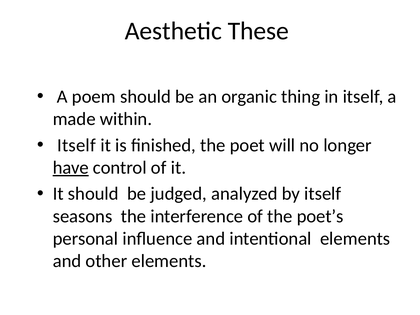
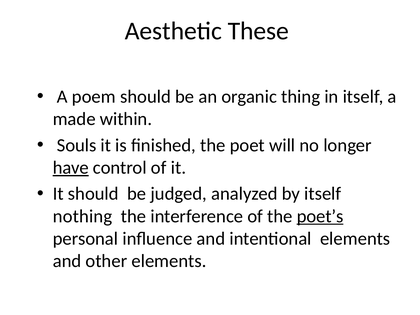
Itself: Itself -> Souls (77, 145)
seasons: seasons -> nothing (82, 216)
poet’s underline: none -> present (320, 216)
